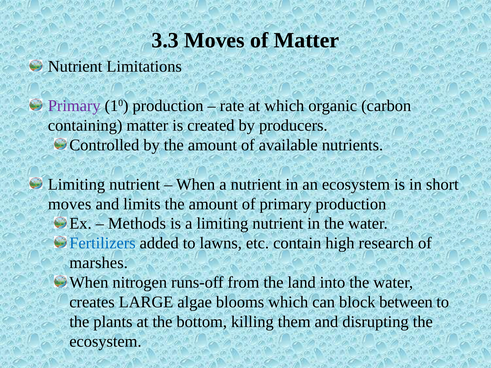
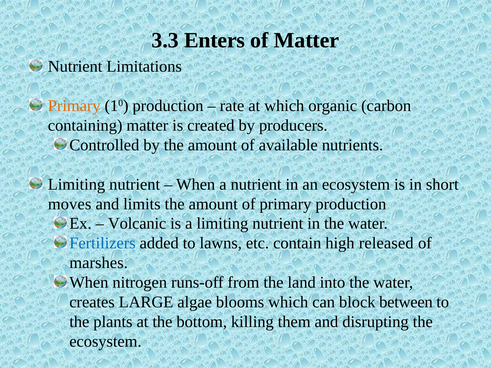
3.3 Moves: Moves -> Enters (215, 40)
Primary colour: purple -> orange (74, 106)
Methods: Methods -> Volcanic (137, 224)
research: research -> released (386, 243)
